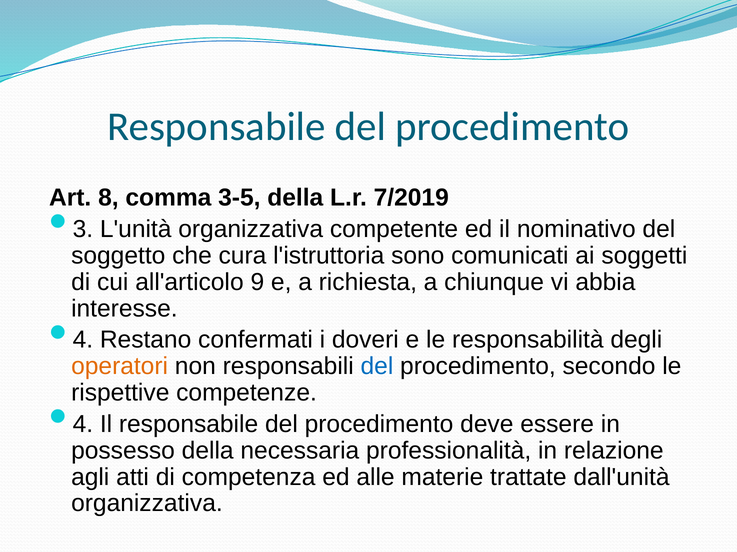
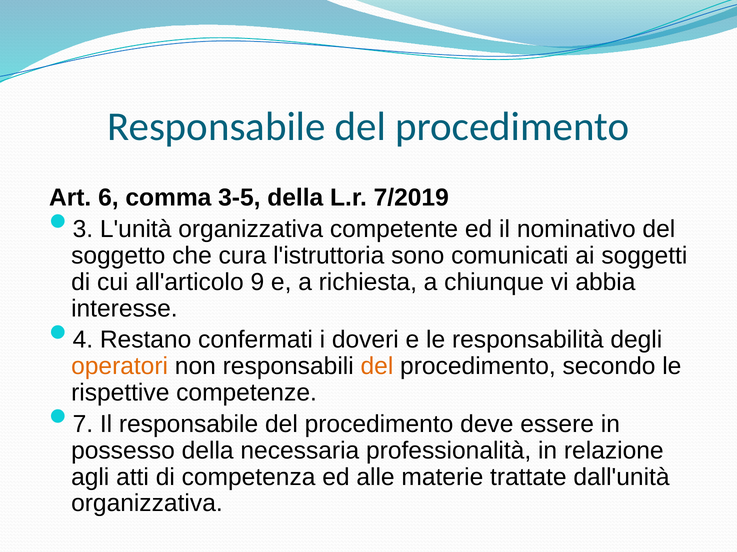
8: 8 -> 6 (108, 198)
del colour: blue -> orange (377, 367)
4: 4 -> 7 (83, 425)
